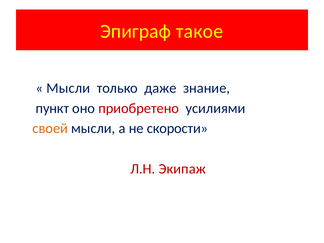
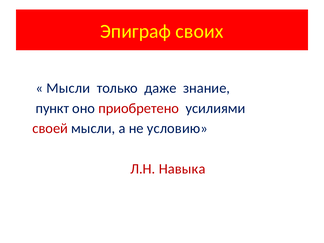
такое: такое -> своих (199, 31)
своей colour: orange -> red (50, 128)
скорости: скорости -> условию (177, 128)
Экипаж: Экипаж -> Навыка (182, 169)
